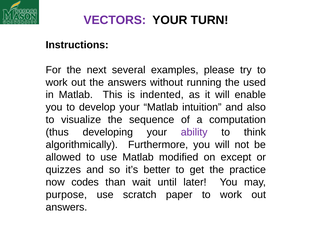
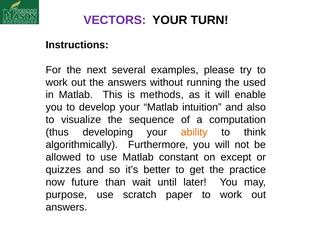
indented: indented -> methods (162, 95)
ability colour: purple -> orange (194, 132)
modified: modified -> constant (179, 157)
codes: codes -> future (85, 182)
